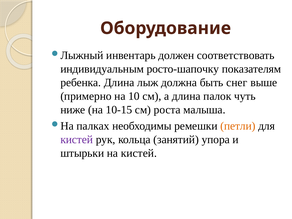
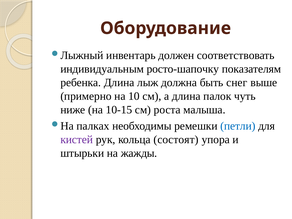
петли colour: orange -> blue (238, 126)
занятий: занятий -> состоят (176, 140)
на кистей: кистей -> жажды (139, 153)
